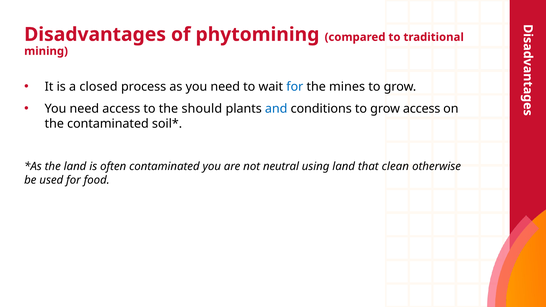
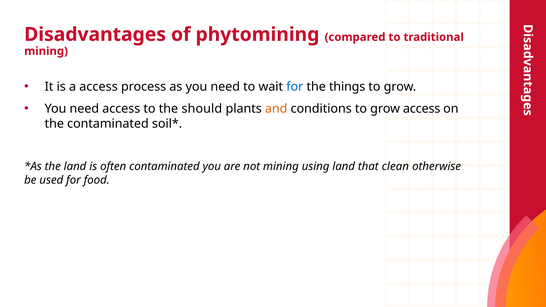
a closed: closed -> access (99, 87)
mines: mines -> things (347, 87)
and colour: blue -> orange (276, 109)
not neutral: neutral -> mining (281, 167)
